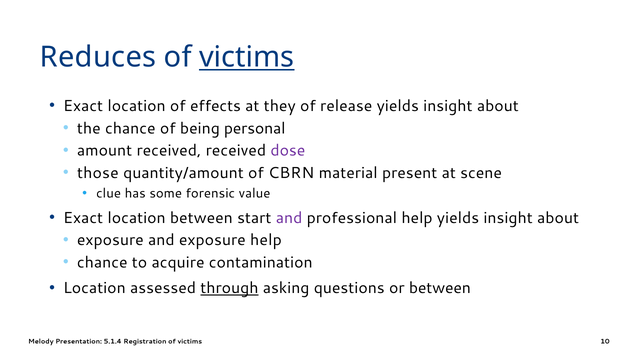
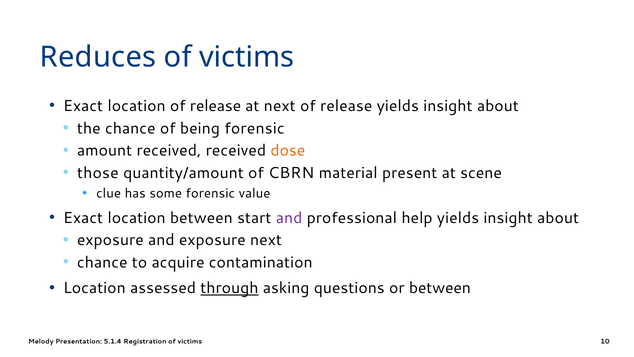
victims underline: present -> none (247, 57)
location of effects: effects -> release (216, 106)
at they: they -> next (280, 106)
being personal: personal -> forensic (255, 128)
dose colour: purple -> orange (288, 151)
exposure help: help -> next (266, 240)
